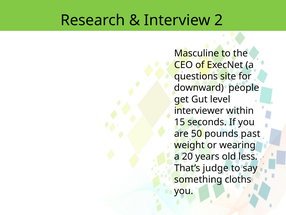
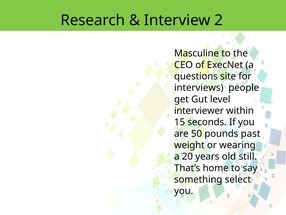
downward: downward -> interviews (199, 88)
less: less -> still (248, 156)
judge: judge -> home (216, 168)
cloths: cloths -> select (238, 179)
